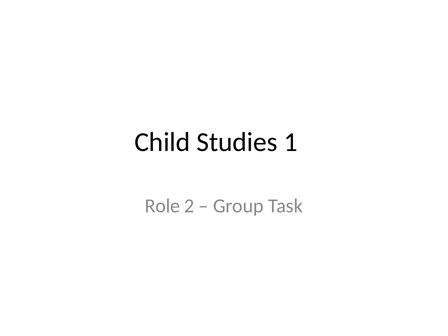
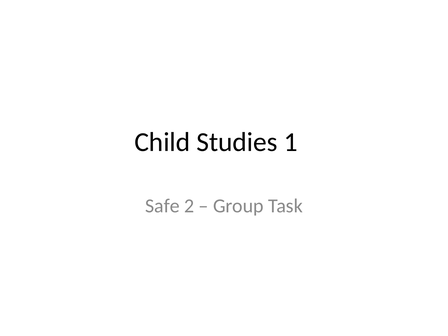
Role: Role -> Safe (162, 206)
